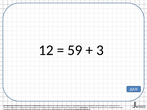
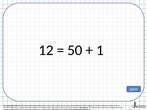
59: 59 -> 50 (75, 50)
3: 3 -> 1 (100, 50)
